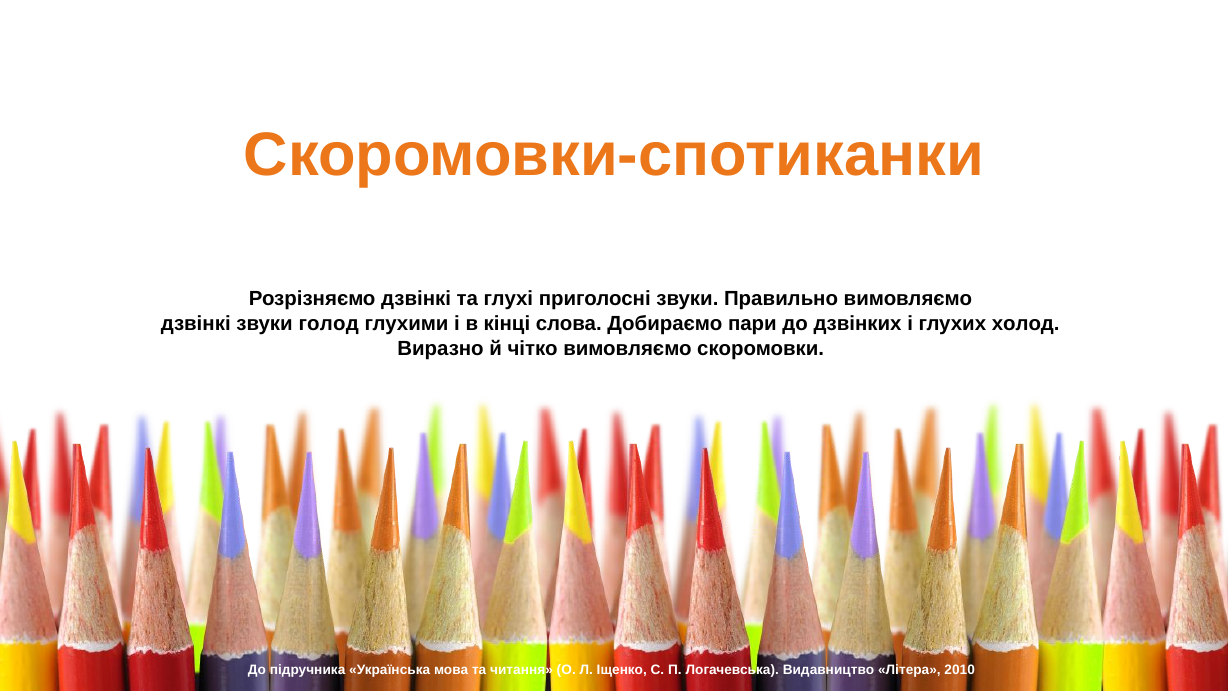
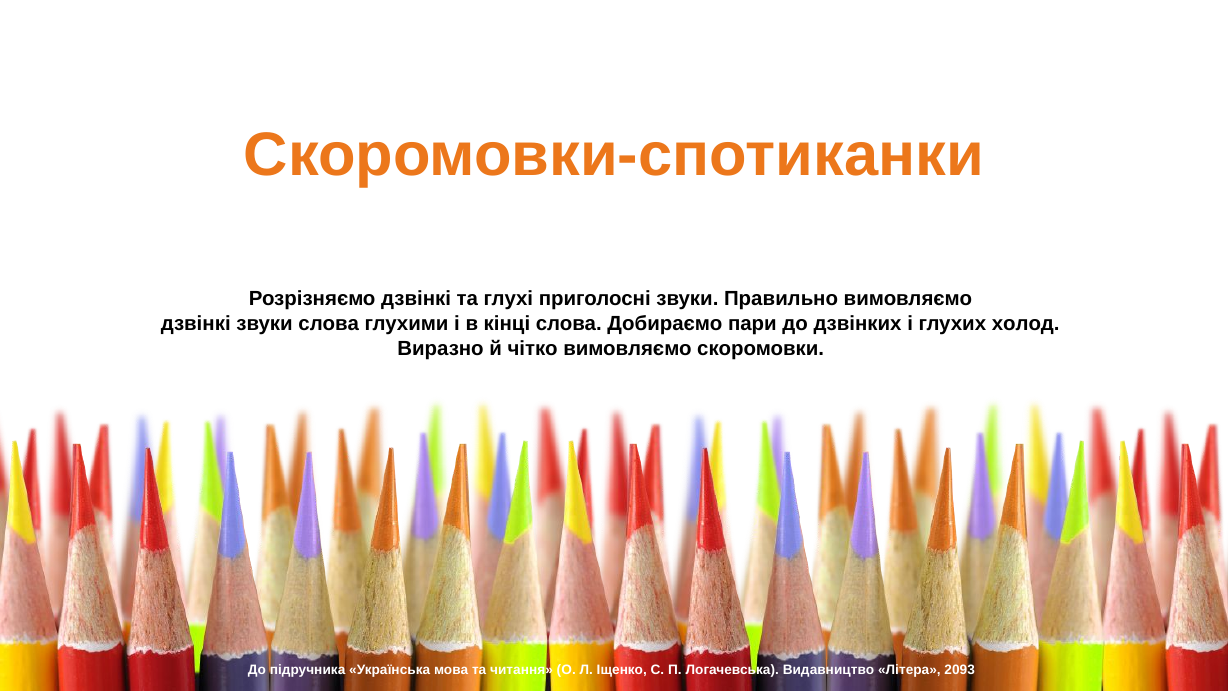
звуки голод: голод -> слова (329, 324)
2010: 2010 -> 2093 (960, 670)
